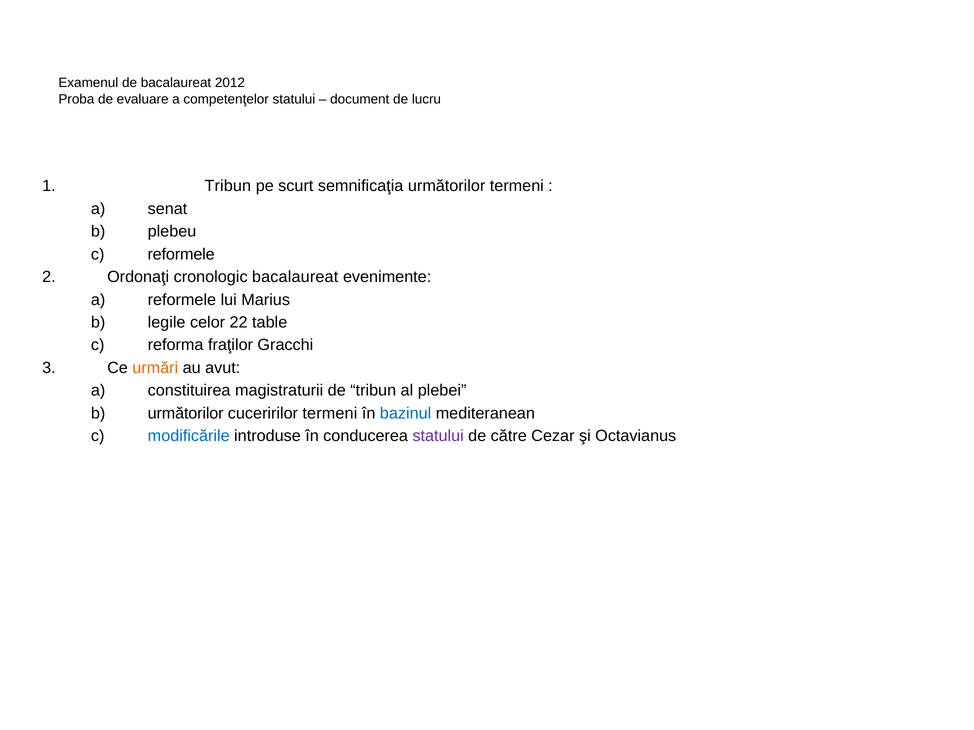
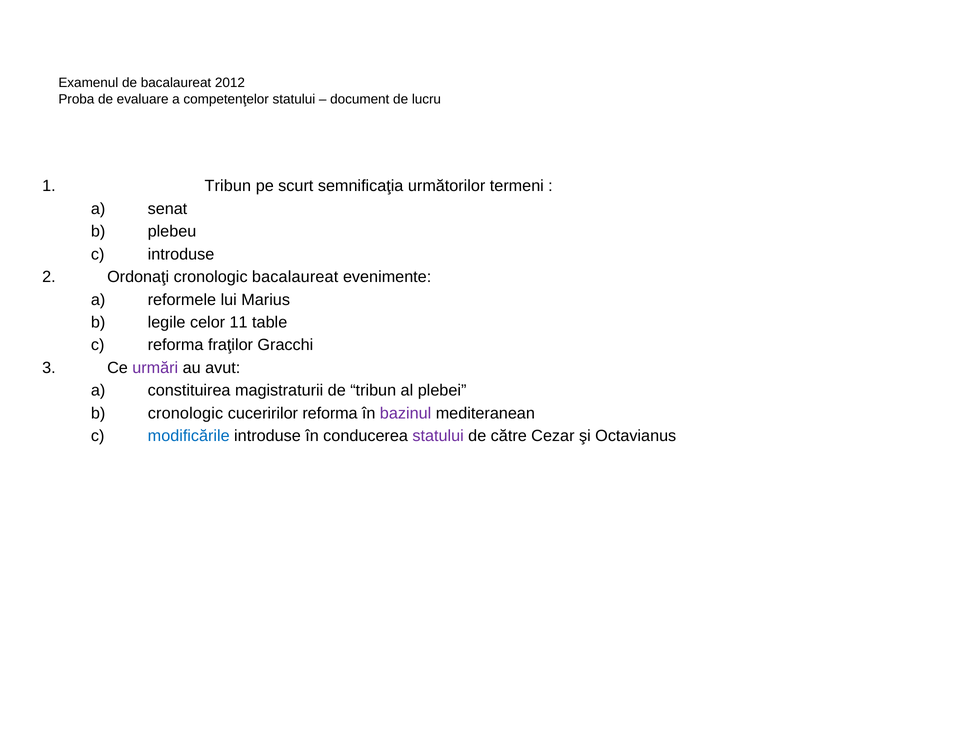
reformele: reformele -> introduse (181, 254)
22: 22 -> 11 (239, 323)
urmări colour: orange -> purple (155, 368)
următorilor: următorilor -> cronologic (185, 414)
cuceririlor termeni: termeni -> reforma (330, 414)
bazinul colour: blue -> purple (406, 414)
